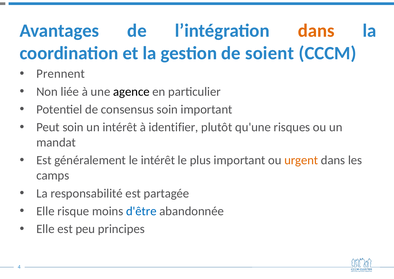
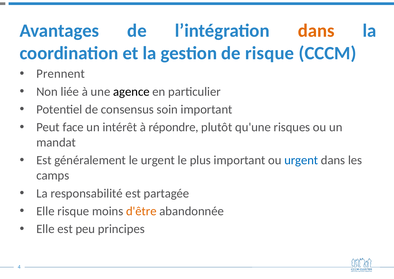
de soient: soient -> risque (270, 53)
Peut soin: soin -> face (73, 127)
identifier: identifier -> répondre (174, 127)
le intérêt: intérêt -> urgent (158, 160)
urgent colour: orange -> blue (301, 160)
d'être colour: blue -> orange (141, 211)
